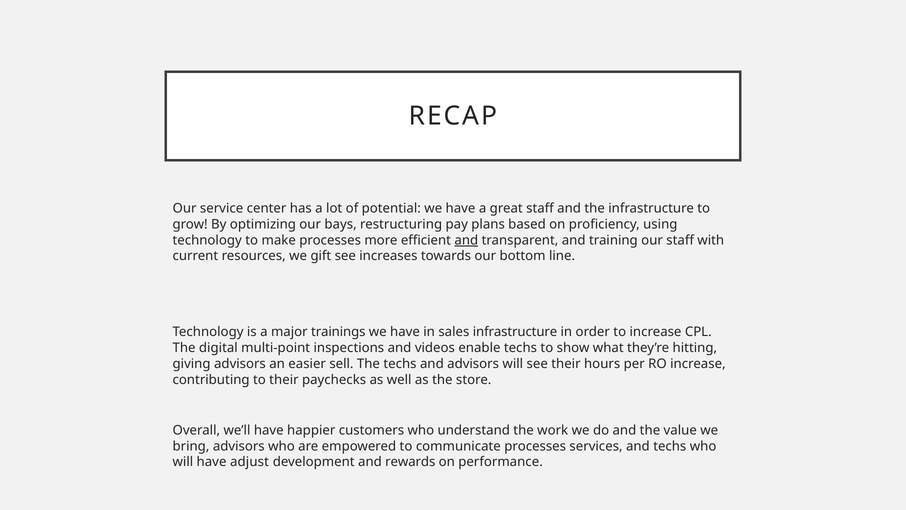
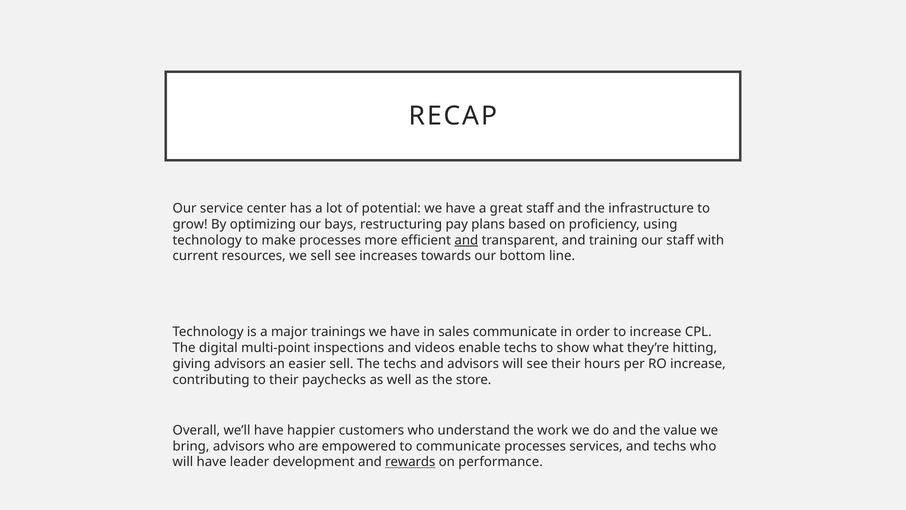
we gift: gift -> sell (321, 256)
sales infrastructure: infrastructure -> communicate (515, 332)
adjust: adjust -> leader (250, 462)
rewards underline: none -> present (410, 462)
